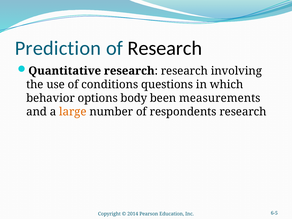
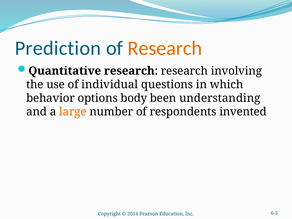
Research colour: black -> orange (165, 48)
conditions: conditions -> individual (110, 84)
measurements: measurements -> understanding (220, 98)
respondents research: research -> invented (243, 112)
